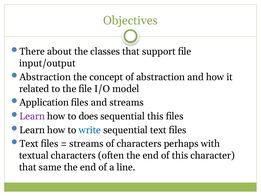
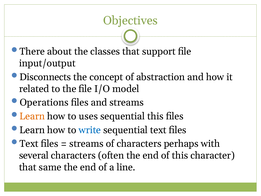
Abstraction: Abstraction -> Disconnects (45, 77)
Application: Application -> Operations (44, 102)
Learn colour: purple -> orange (32, 116)
does: does -> uses (88, 116)
textual: textual -> several (34, 155)
